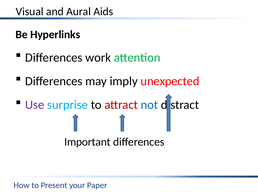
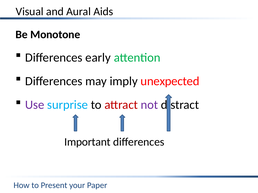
Hyperlinks: Hyperlinks -> Monotone (55, 35)
work: work -> early (98, 58)
not colour: blue -> purple (149, 105)
